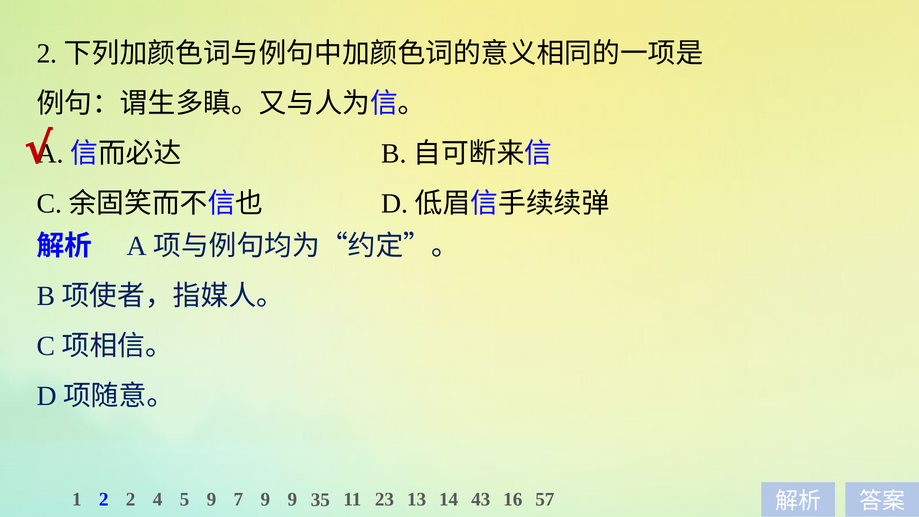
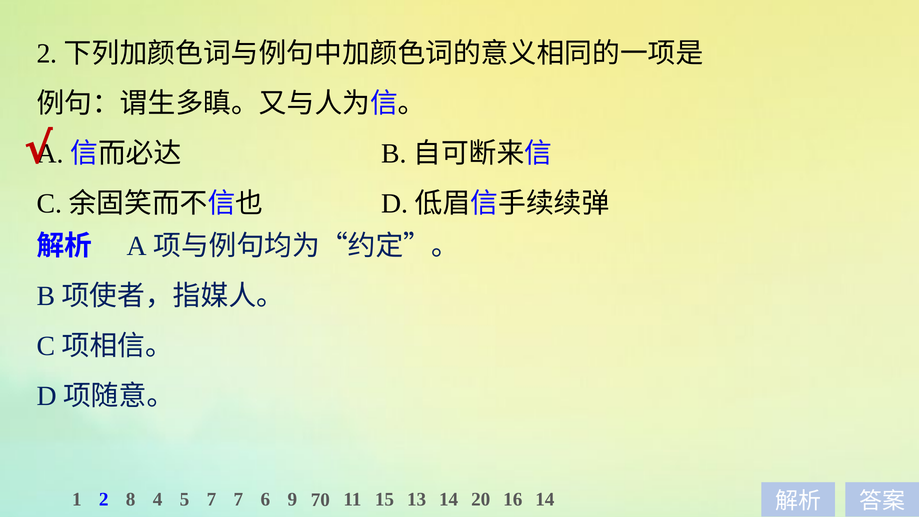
2 2: 2 -> 8 (131, 500)
5 9: 9 -> 7 (211, 500)
7 9: 9 -> 6 (265, 500)
35: 35 -> 70 (320, 500)
23: 23 -> 15 (384, 500)
43: 43 -> 20 (481, 500)
16 57: 57 -> 14 (545, 500)
